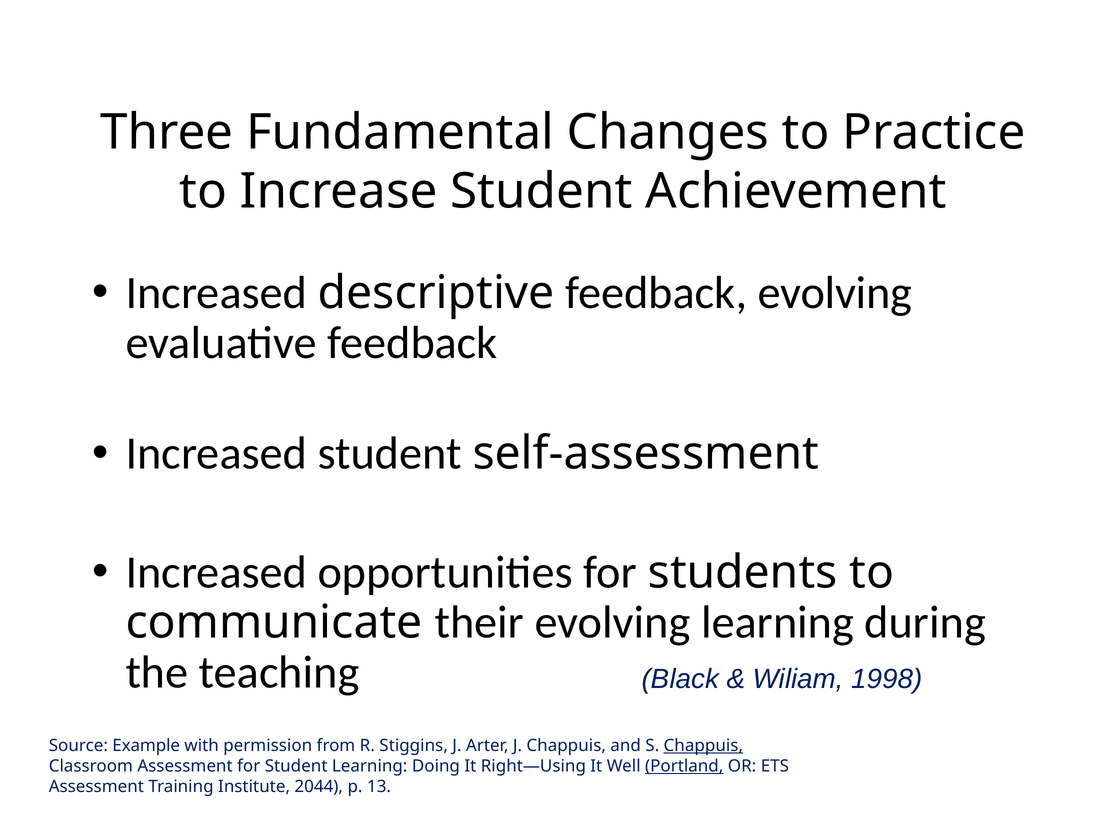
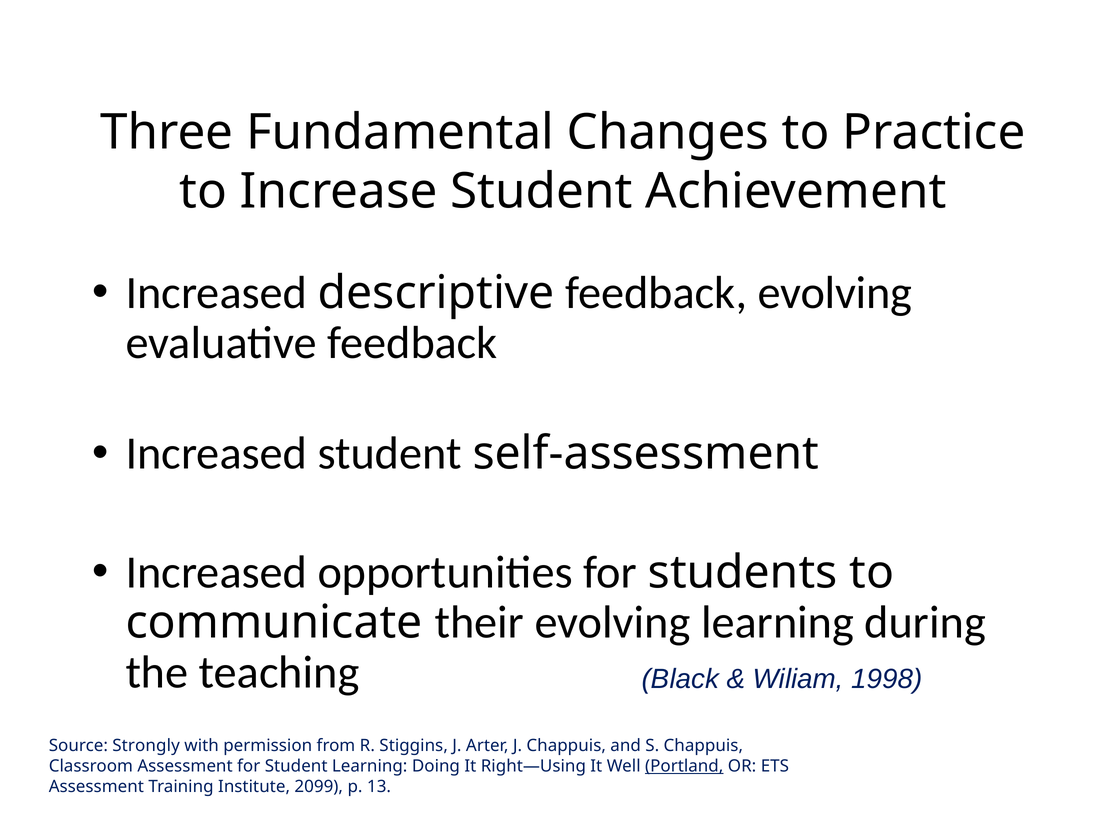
Example: Example -> Strongly (146, 746)
Chappuis underline: present -> none (703, 746)
2044: 2044 -> 2099 (319, 787)
